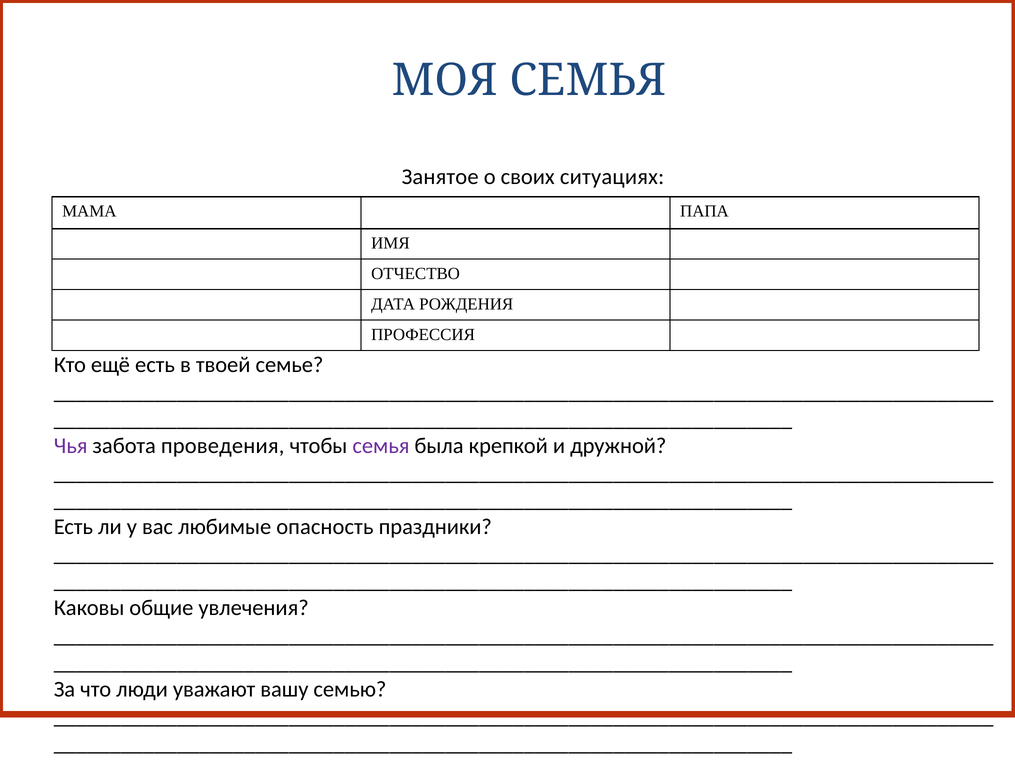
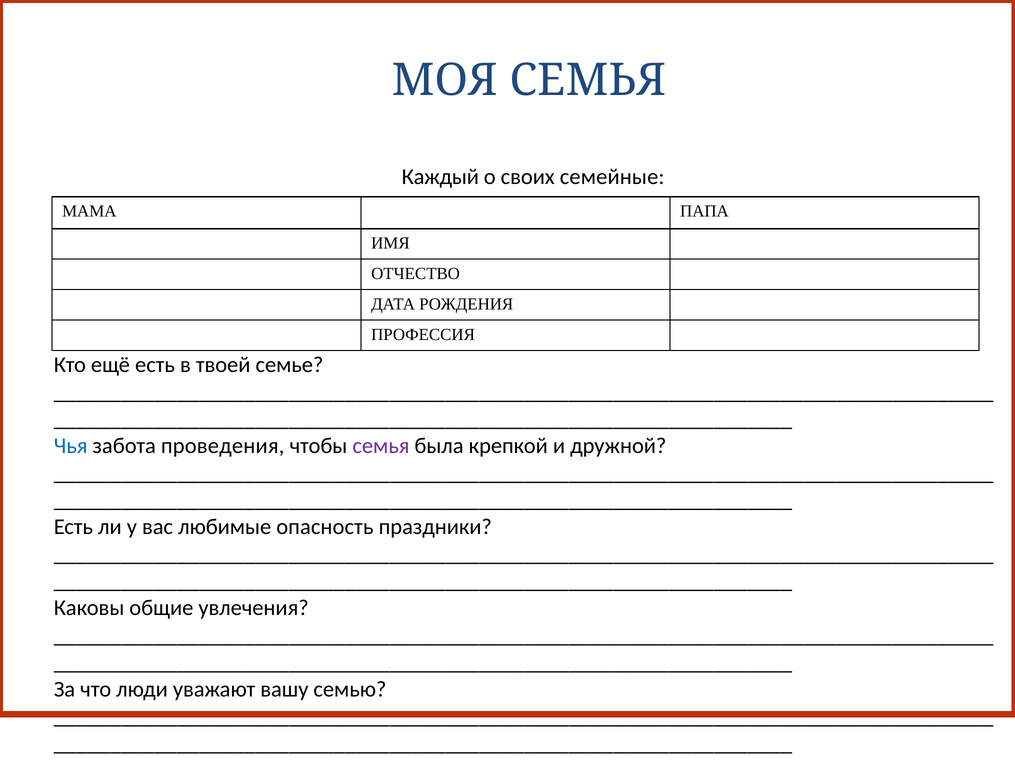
Занятое: Занятое -> Каждый (440, 177)
ситуациях: ситуациях -> семейные (612, 177)
Чья colour: purple -> blue (71, 446)
